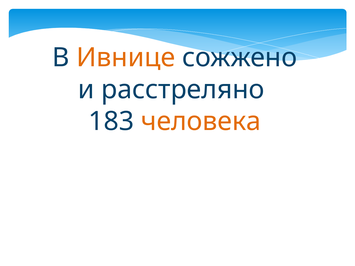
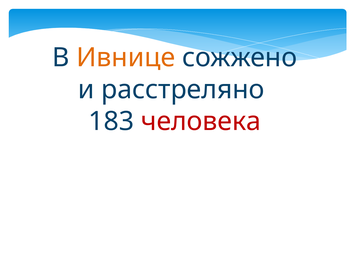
человека colour: orange -> red (201, 122)
